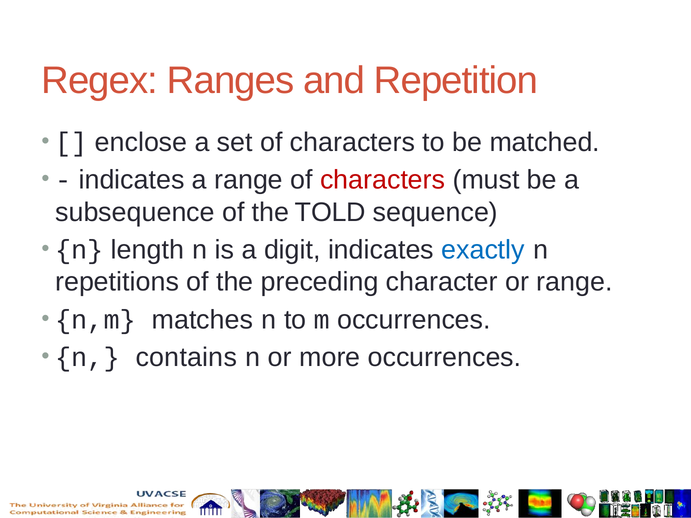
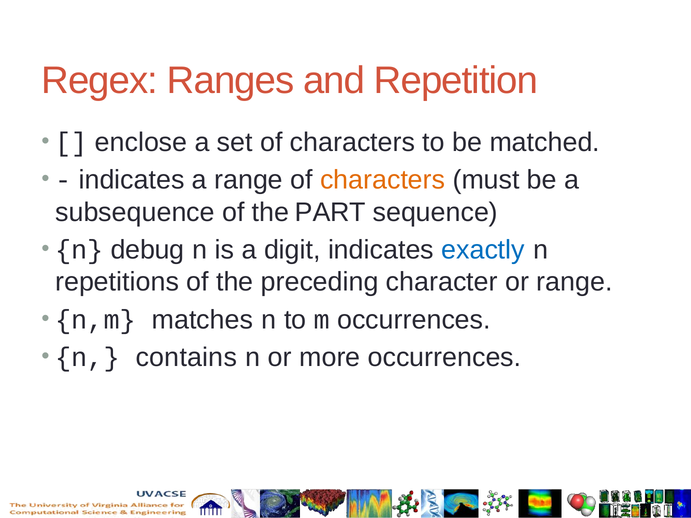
characters colour: red -> orange (383, 180)
TOLD: TOLD -> PART (330, 212)
length: length -> debug (148, 250)
